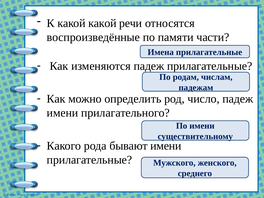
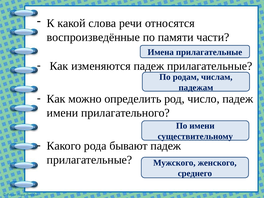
какой какой: какой -> слова (102, 23)
бывают имени: имени -> падеж (166, 146)
